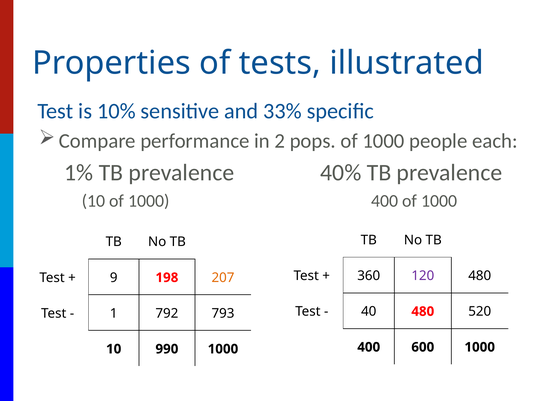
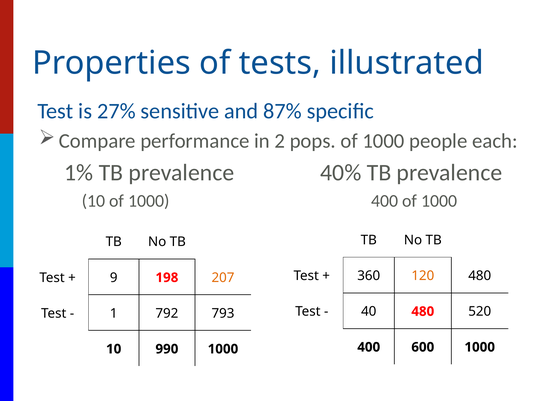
10%: 10% -> 27% (116, 111)
33%: 33% -> 87% (283, 111)
120 colour: purple -> orange (423, 276)
